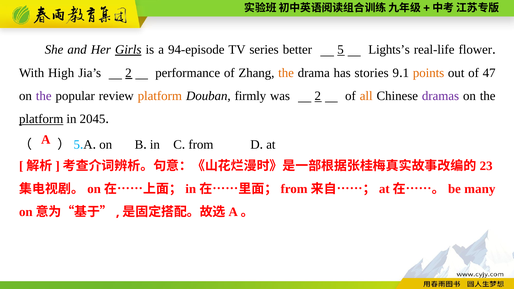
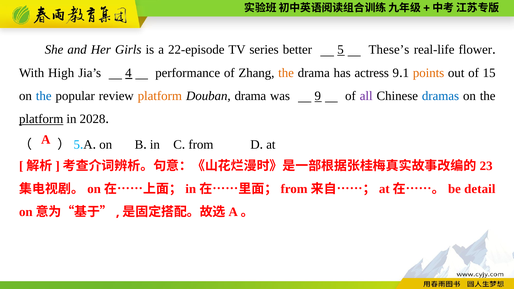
Girls underline: present -> none (128, 50)
94-episode: 94-episode -> 22-episode (196, 50)
Lights’s: Lights’s -> These’s (389, 50)
Jia’s 2: 2 -> 4 (128, 73)
stories: stories -> actress (372, 73)
47: 47 -> 15 (489, 73)
the colour: purple -> blue (44, 96)
Douban firmly: firmly -> drama (250, 96)
was 2: 2 -> 9 (318, 96)
all colour: orange -> purple (366, 96)
dramas colour: purple -> blue (440, 96)
2045: 2045 -> 2028 (93, 119)
many: many -> detail (480, 189)
